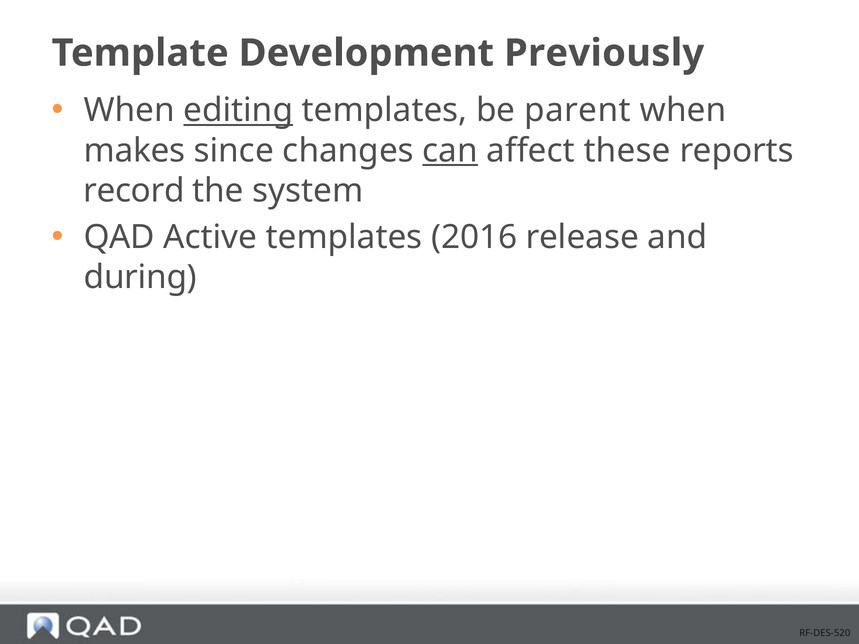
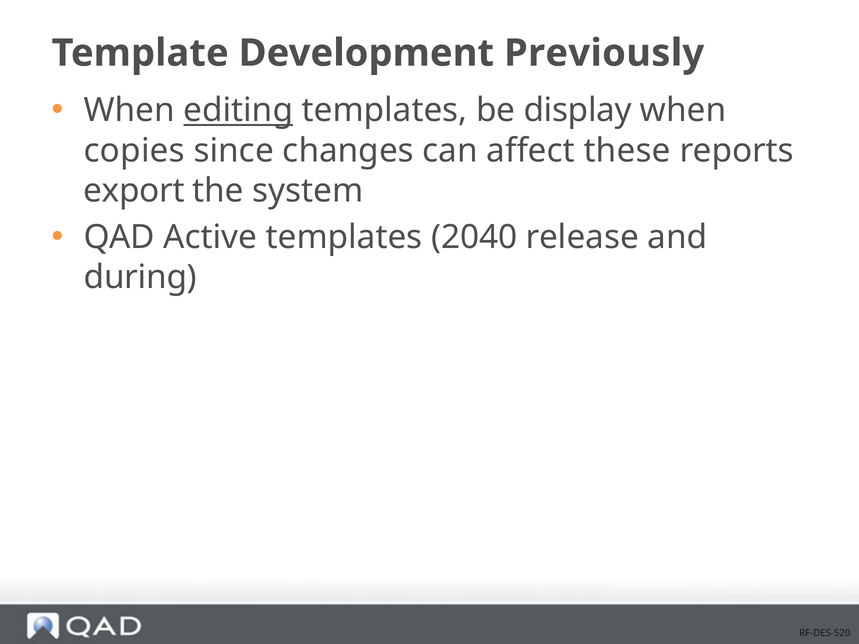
parent: parent -> display (578, 110)
makes: makes -> copies (134, 151)
can underline: present -> none (450, 151)
record: record -> export (134, 191)
2016: 2016 -> 2040 (474, 237)
